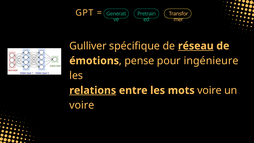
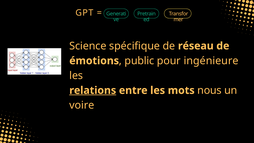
Gulliver: Gulliver -> Science (88, 46)
réseau underline: present -> none (196, 46)
pense: pense -> public (139, 61)
mots voire: voire -> nous (209, 90)
